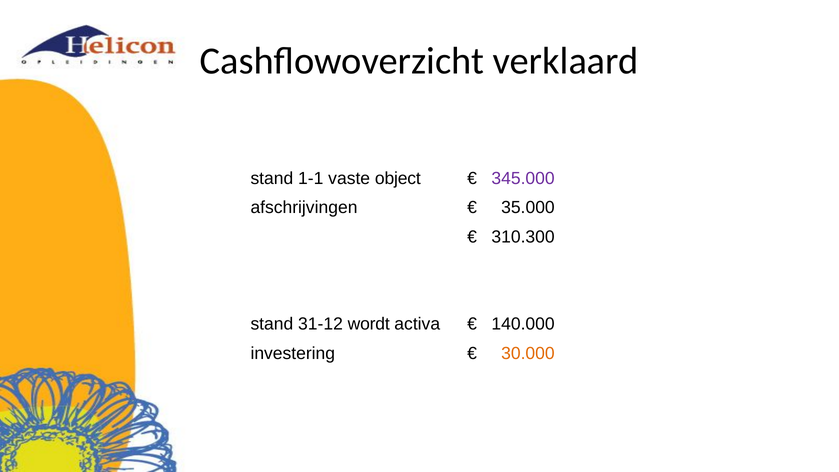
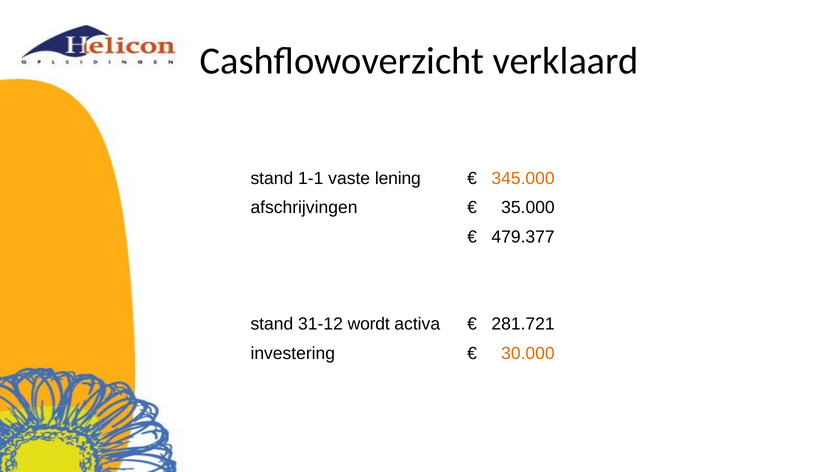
object: object -> lening (398, 178)
345.000 colour: purple -> orange (523, 178)
310.300: 310.300 -> 479.377 (523, 237)
140.000: 140.000 -> 281.721 (523, 324)
